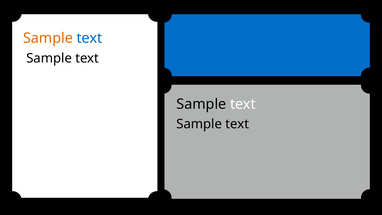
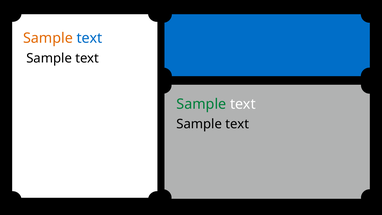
Sample colour: black -> green (201, 104)
